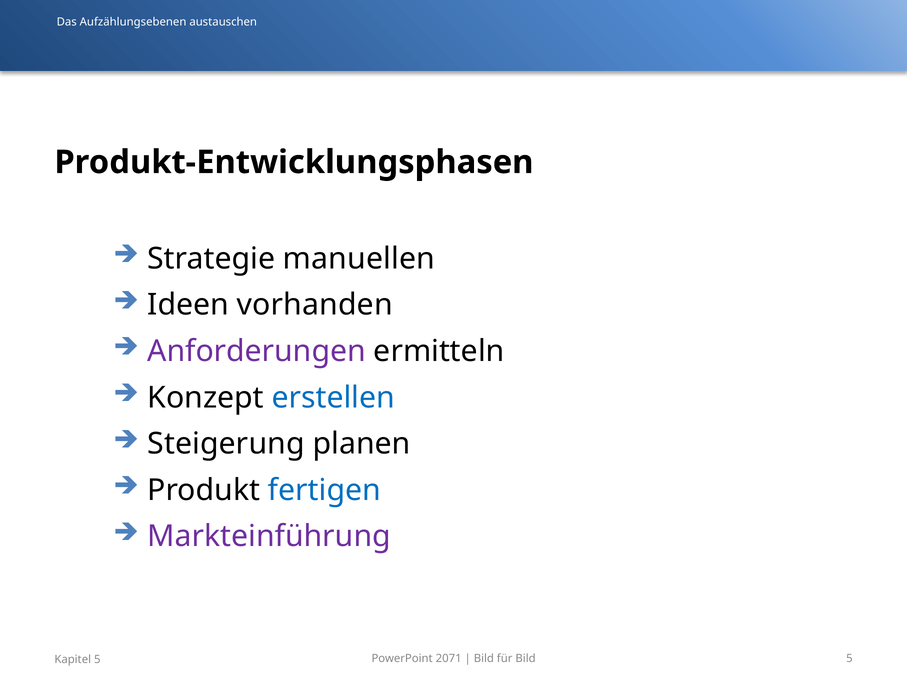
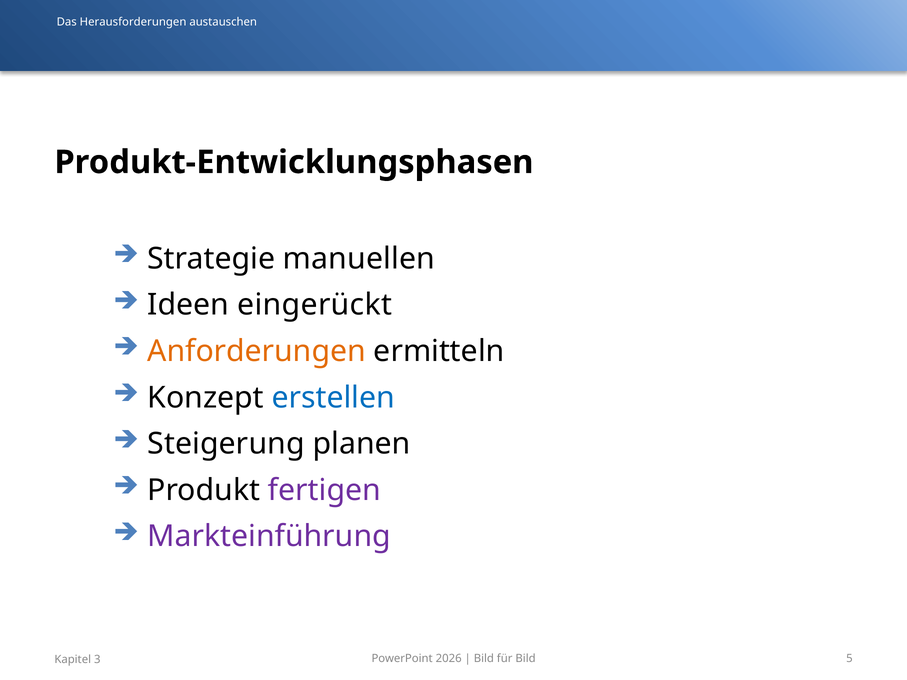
Aufzählungsebenen: Aufzählungsebenen -> Herausforderungen (133, 22)
vorhanden: vorhanden -> eingerückt (315, 305)
Anforderungen colour: purple -> orange (257, 351)
fertigen colour: blue -> purple (324, 490)
2071: 2071 -> 2026 (449, 659)
Kapitel 5: 5 -> 3 (97, 660)
